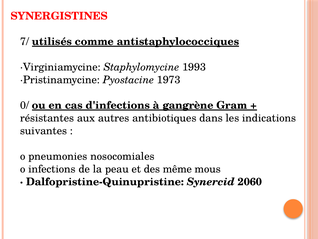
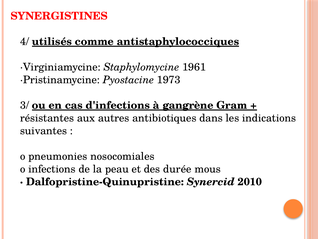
7/: 7/ -> 4/ (25, 42)
1993: 1993 -> 1961 (194, 67)
0/: 0/ -> 3/ (25, 105)
même: même -> durée (177, 169)
2060: 2060 -> 2010 (250, 181)
